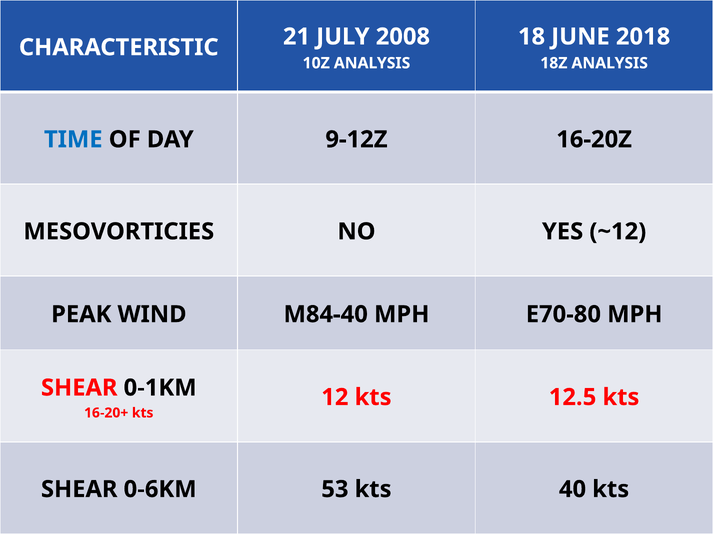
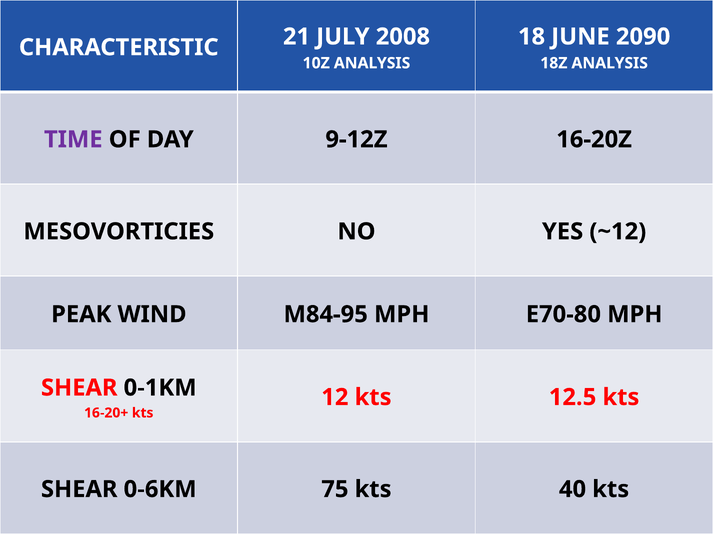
2018: 2018 -> 2090 (643, 37)
TIME colour: blue -> purple (73, 140)
M84-40: M84-40 -> M84-95 (326, 315)
53: 53 -> 75 (335, 490)
